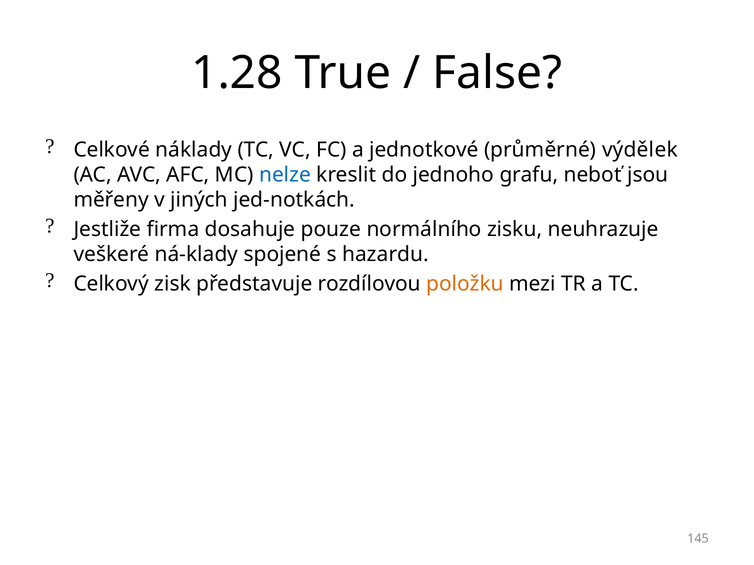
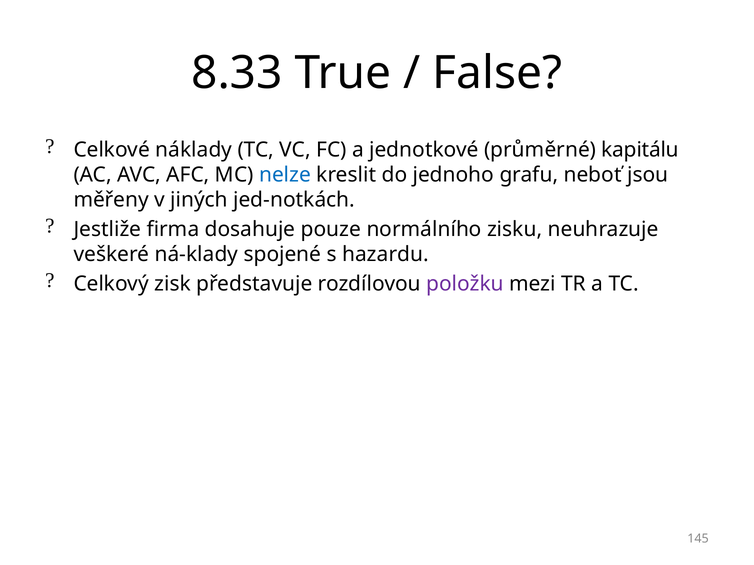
1.28: 1.28 -> 8.33 (237, 73)
výdělek: výdělek -> kapitálu (640, 150)
položku colour: orange -> purple (465, 284)
